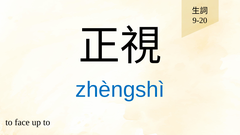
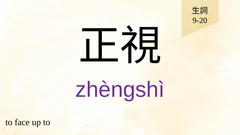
zhèngshì colour: blue -> purple (120, 90)
